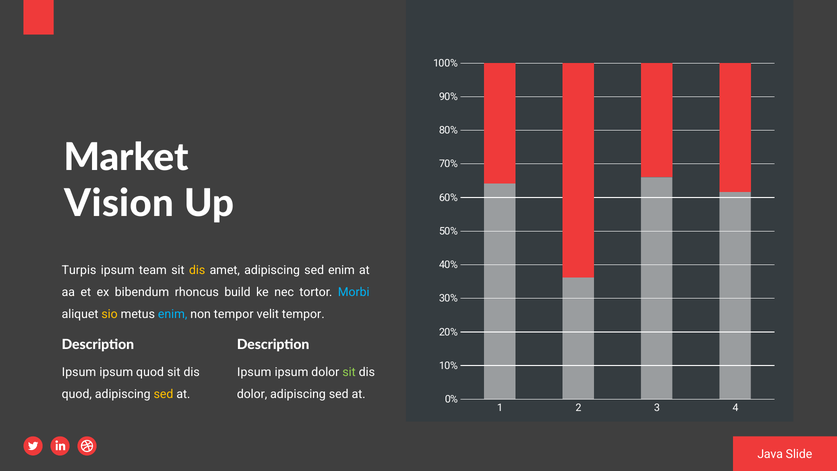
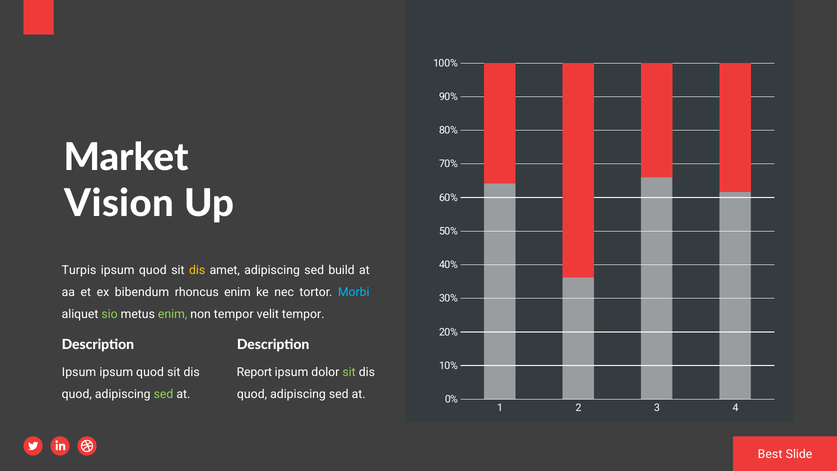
team: team -> quod (153, 270)
sed enim: enim -> build (341, 270)
rhoncus build: build -> enim (238, 292)
sio colour: yellow -> light green (110, 314)
enim colour: light blue -> light green (173, 314)
Ipsum: Ipsum -> Report (254, 372)
sed colour: yellow -> light green (163, 394)
dolor: dolor -> quod (252, 394)
Java: Java -> Best (770, 454)
